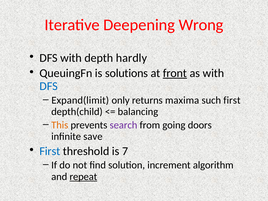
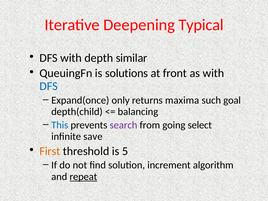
Wrong: Wrong -> Typical (201, 25)
hardly: hardly -> similar (132, 58)
front underline: present -> none (175, 73)
Expand(limit: Expand(limit -> Expand(once (80, 100)
such first: first -> goal (232, 100)
This colour: orange -> blue (60, 125)
doors: doors -> select (200, 125)
First colour: blue -> orange (50, 151)
7: 7 -> 5 (125, 151)
